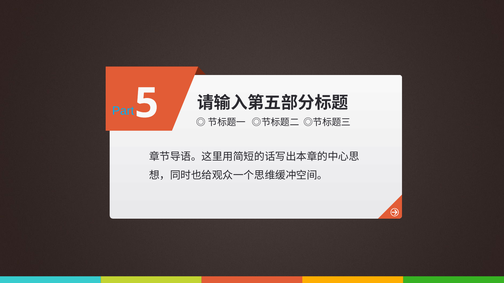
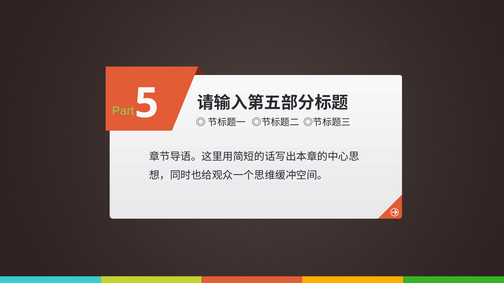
Part colour: light blue -> light green (123, 111)
